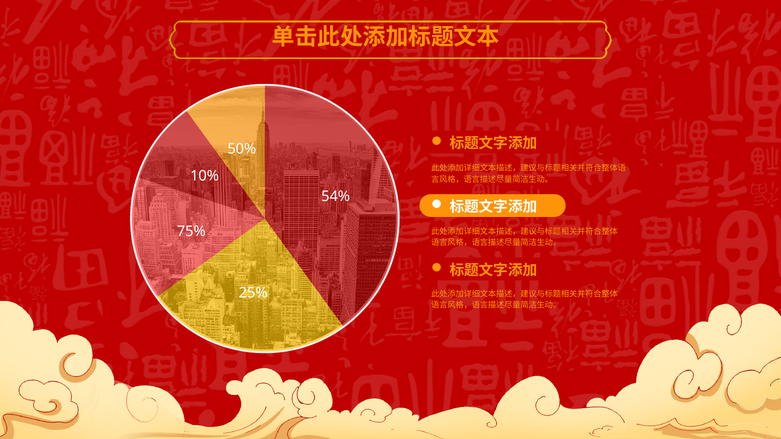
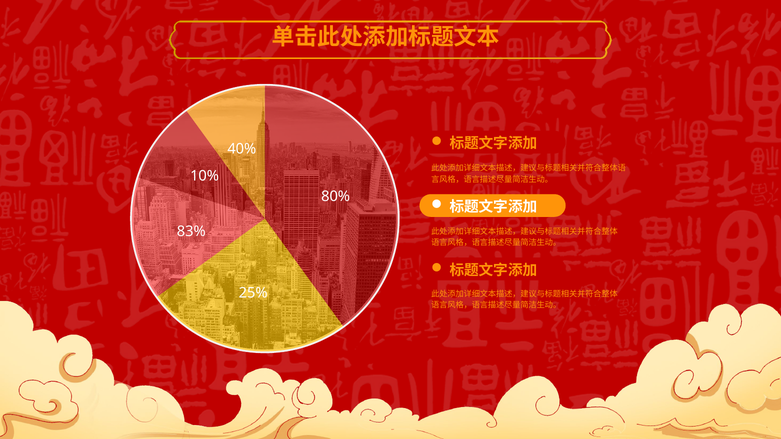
50%: 50% -> 40% (242, 149)
54%: 54% -> 80% (336, 197)
75%: 75% -> 83% (191, 231)
